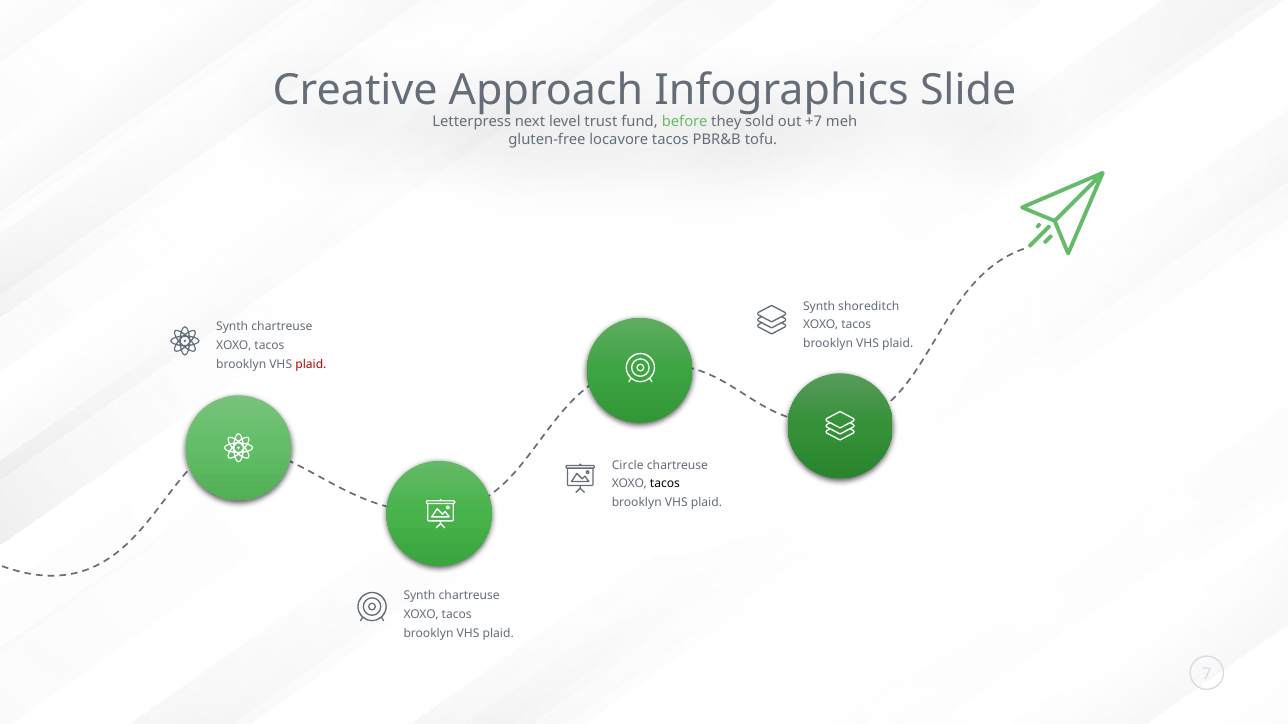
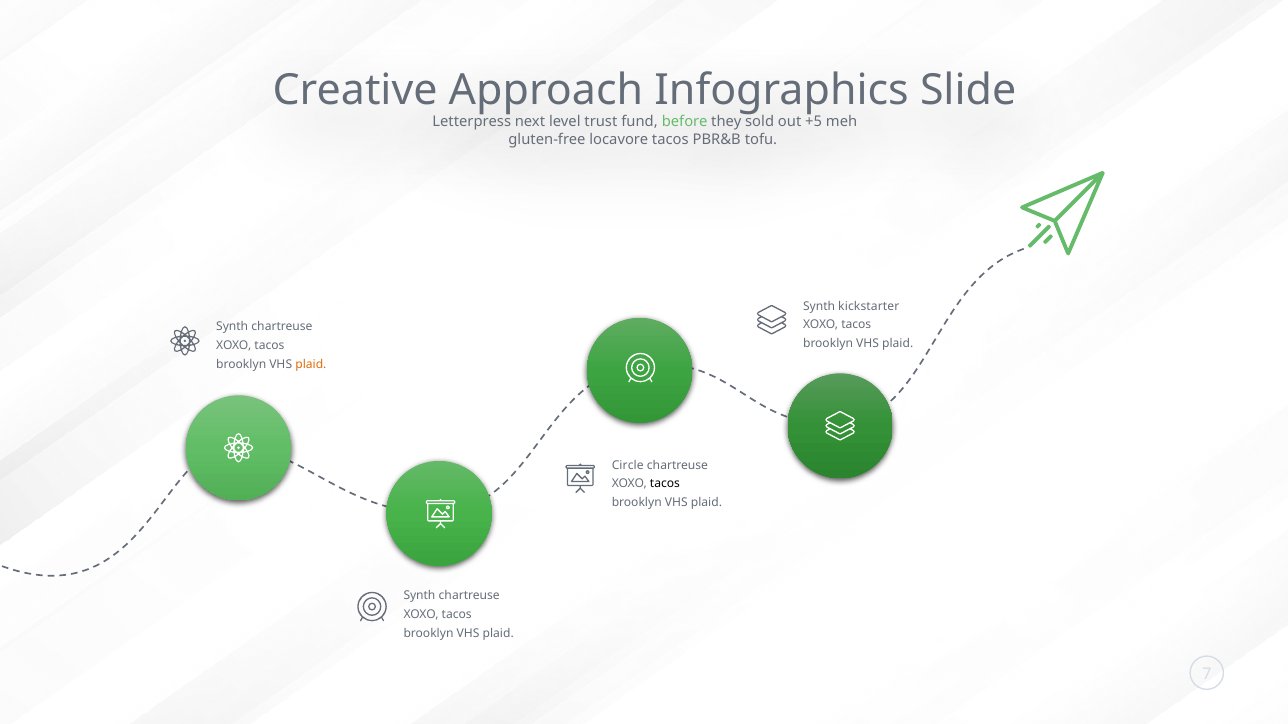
+7: +7 -> +5 (814, 122)
shoreditch: shoreditch -> kickstarter (869, 306)
plaid colour: red -> orange (311, 365)
